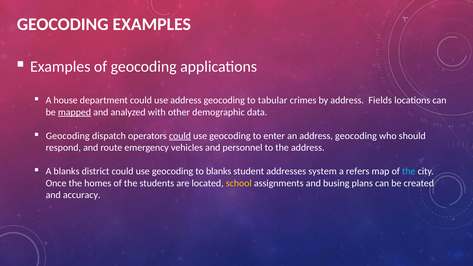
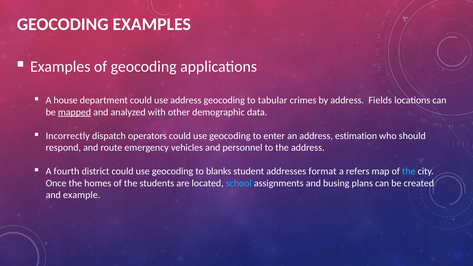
Geocoding: Geocoding -> Incorrectly (68, 136)
could underline: present -> none (180, 136)
an address geocoding: geocoding -> estimation (356, 136)
A blanks: blanks -> fourth (66, 171)
system: system -> format (323, 171)
school colour: yellow -> light blue (239, 183)
accuracy: accuracy -> example (82, 195)
